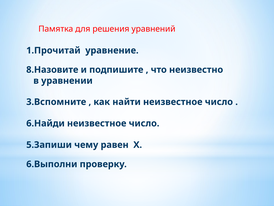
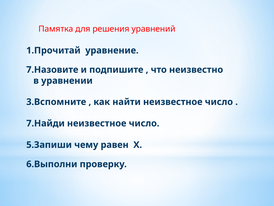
8.Назовите: 8.Назовите -> 7.Назовите (52, 70)
6.Найди: 6.Найди -> 7.Найди (45, 123)
